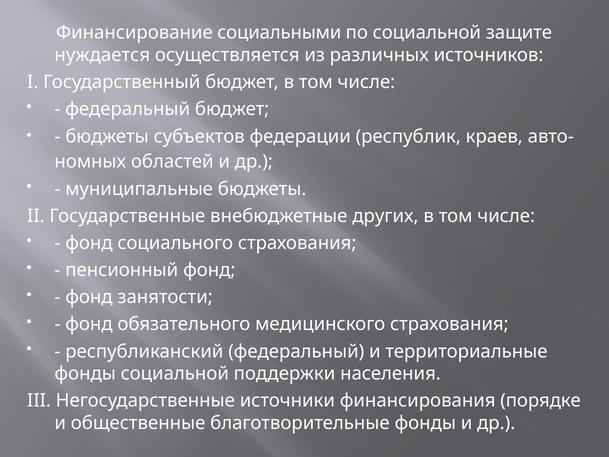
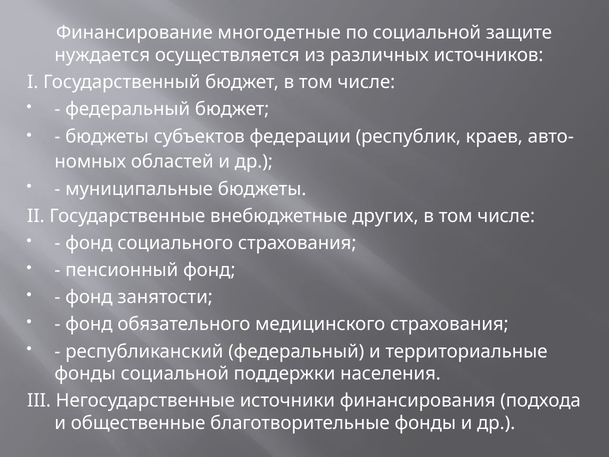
социальными: социальными -> многодетные (279, 33)
порядке: порядке -> подхода (541, 401)
